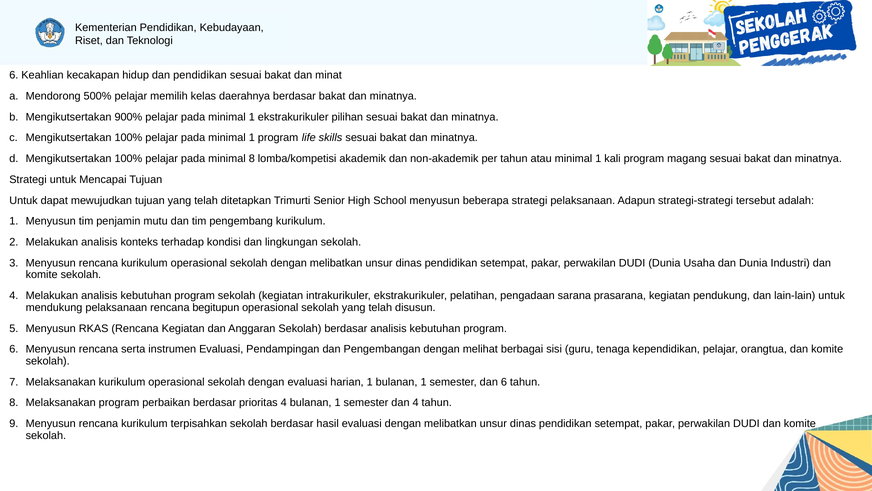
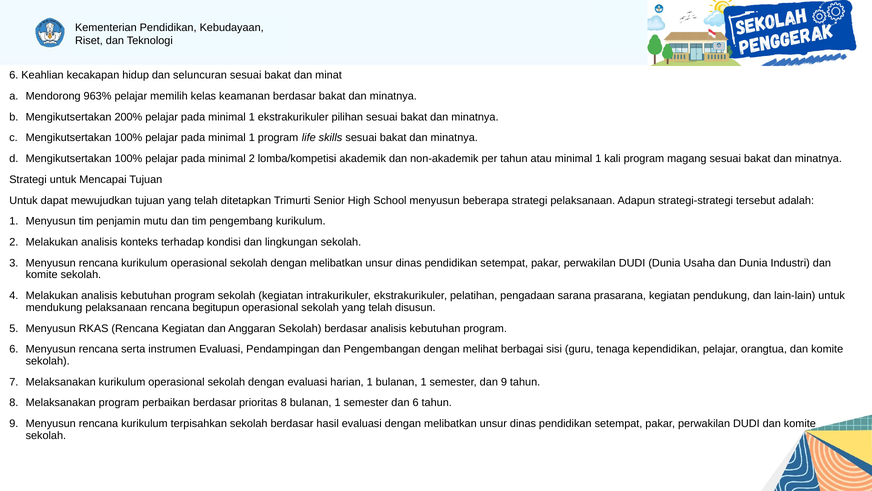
dan pendidikan: pendidikan -> seluncuran (200, 75)
500%: 500% -> 963% (98, 96)
daerahnya: daerahnya -> keamanan (245, 96)
900%: 900% -> 200% (128, 117)
minimal 8: 8 -> 2 (252, 159)
dan 6: 6 -> 9 (504, 382)
prioritas 4: 4 -> 8 (284, 402)
dan 4: 4 -> 6 (416, 402)
